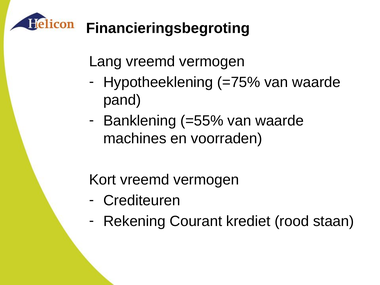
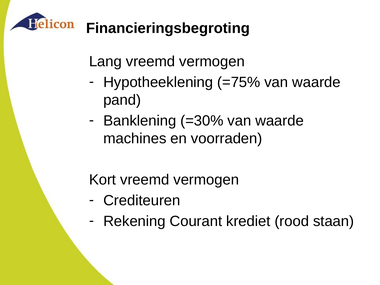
=55%: =55% -> =30% (202, 121)
